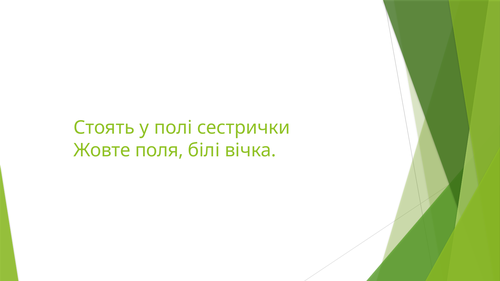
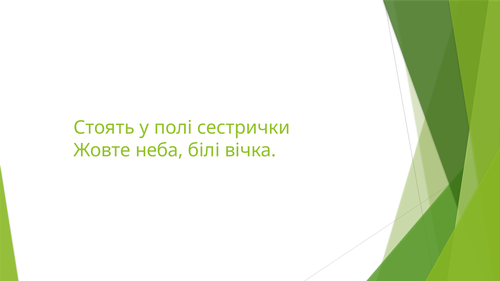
поля: поля -> неба (159, 150)
